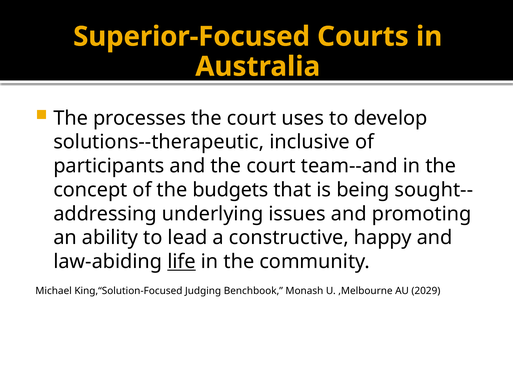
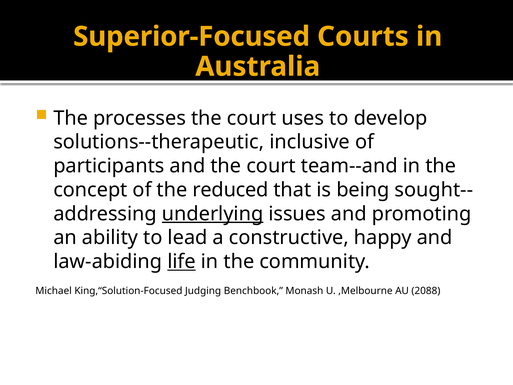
budgets: budgets -> reduced (231, 190)
underlying underline: none -> present (213, 214)
2029: 2029 -> 2088 (426, 291)
